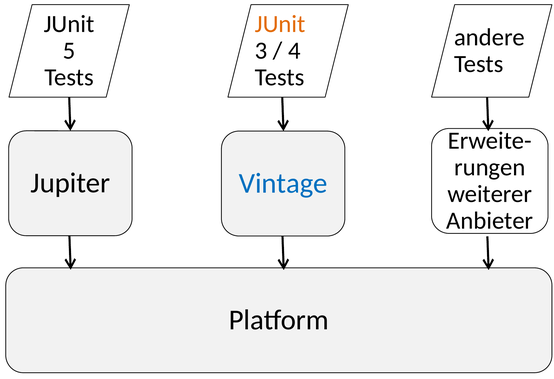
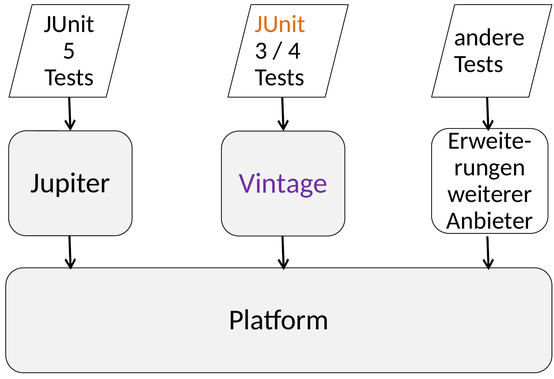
Vintage colour: blue -> purple (283, 183)
